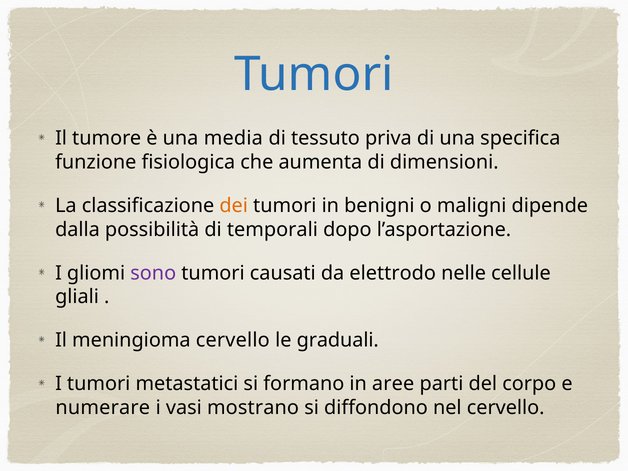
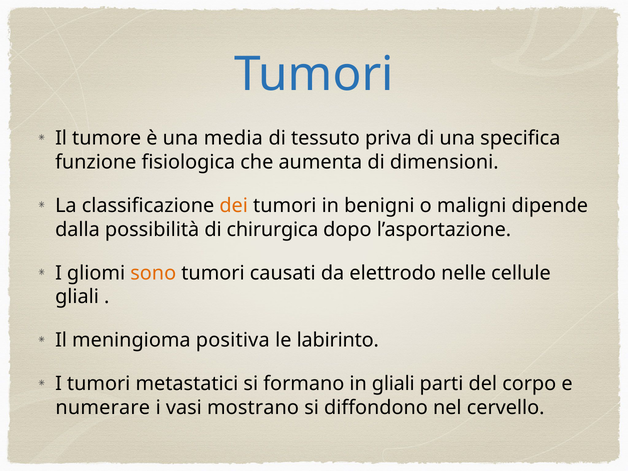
temporali: temporali -> chirurgica (273, 230)
sono colour: purple -> orange (153, 273)
meningioma cervello: cervello -> positiva (233, 340)
graduali: graduali -> labirinto (338, 340)
in aree: aree -> gliali (393, 384)
